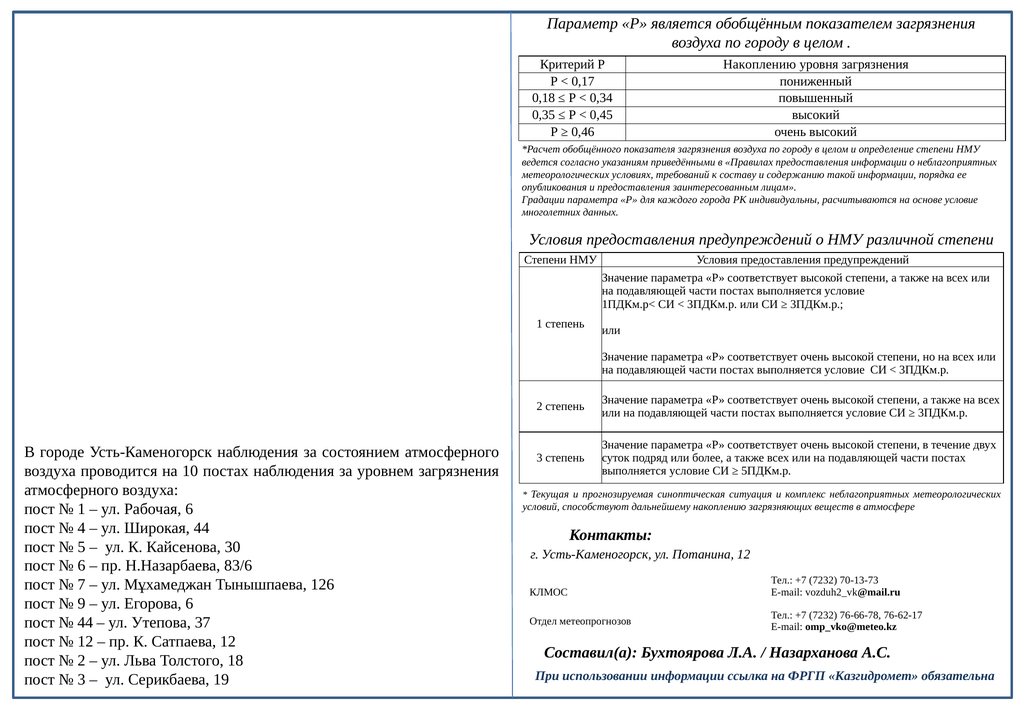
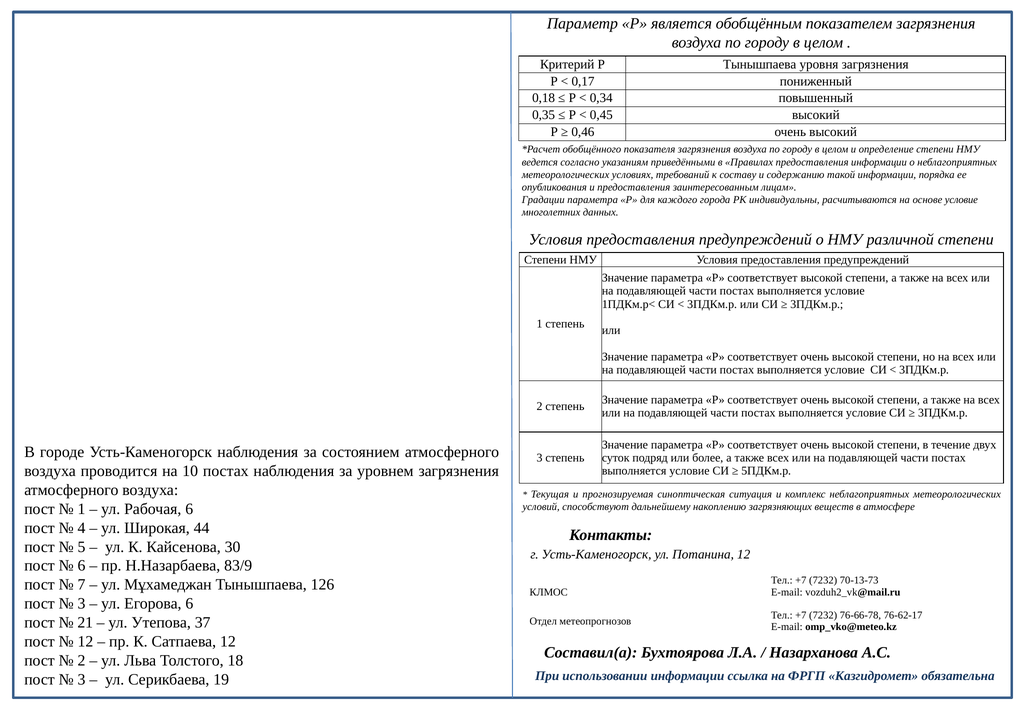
Р Накоплению: Накоплению -> Тынышпаева (760, 64)
83/6: 83/6 -> 83/9 (238, 565)
9: 9 -> 3 (82, 603)
44: 44 -> 21 (85, 622)
